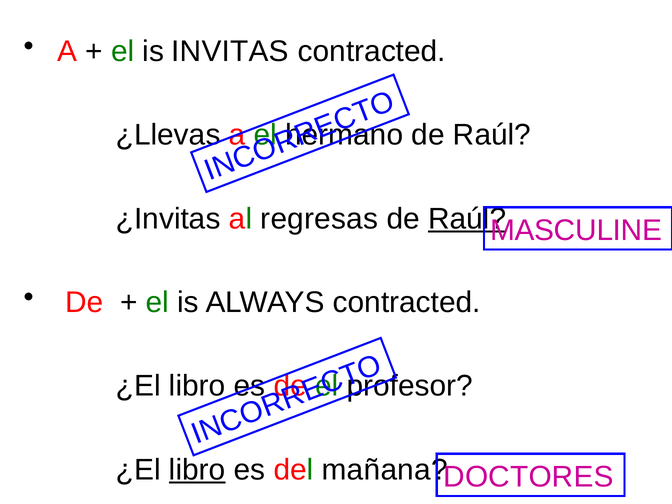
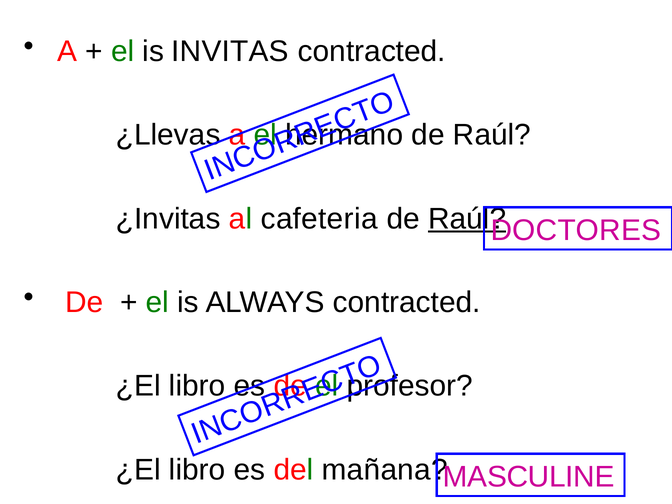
regresas: regresas -> cafeteria (319, 219)
MASCULINE: MASCULINE -> DOCTORES (576, 231)
libro underline: present -> none (197, 470)
DOCTORES: DOCTORES -> MASCULINE (529, 477)
